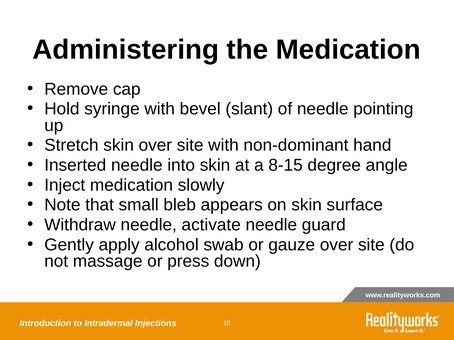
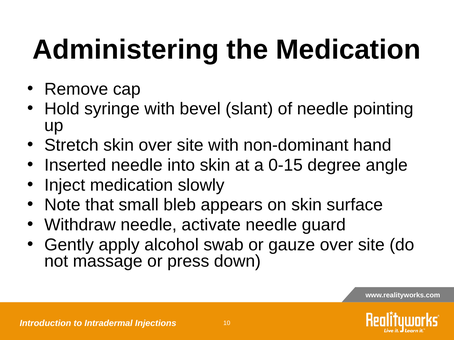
8-15: 8-15 -> 0-15 (286, 165)
